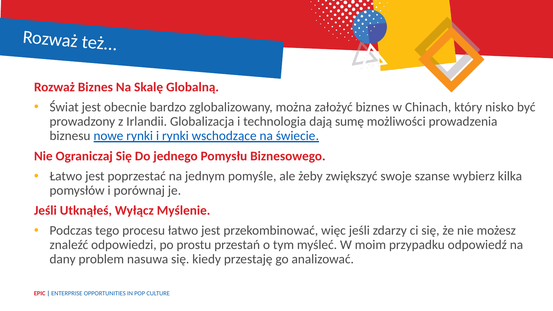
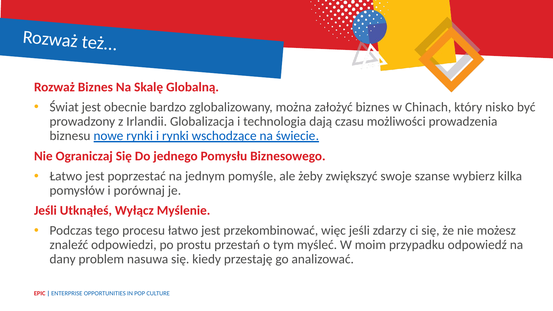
sumę: sumę -> czasu (349, 121)
